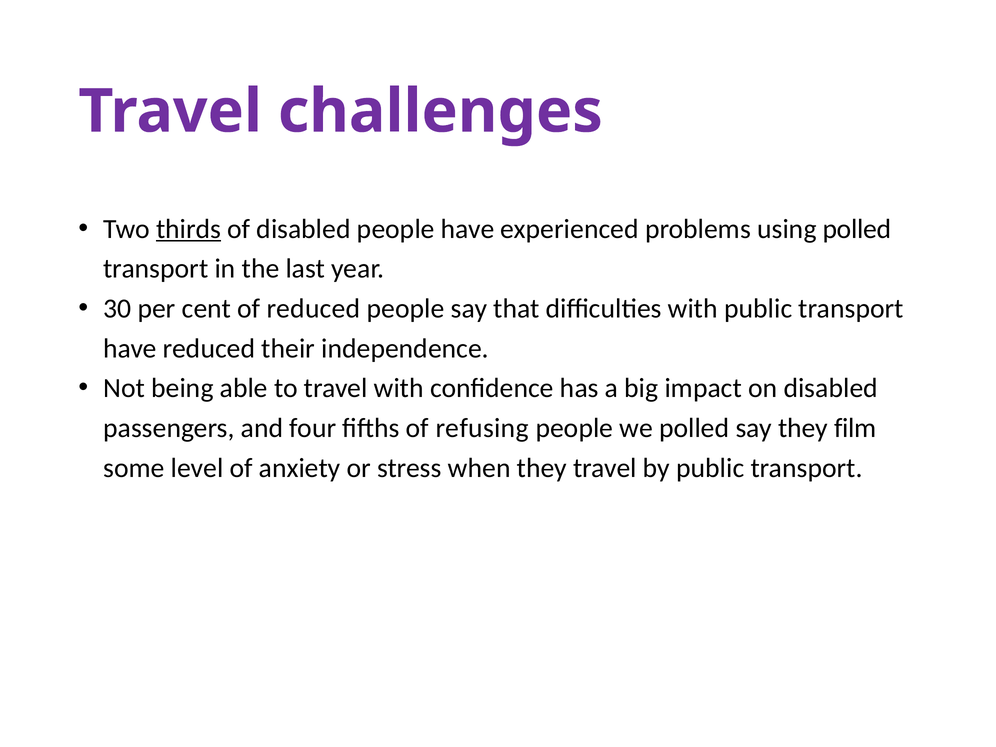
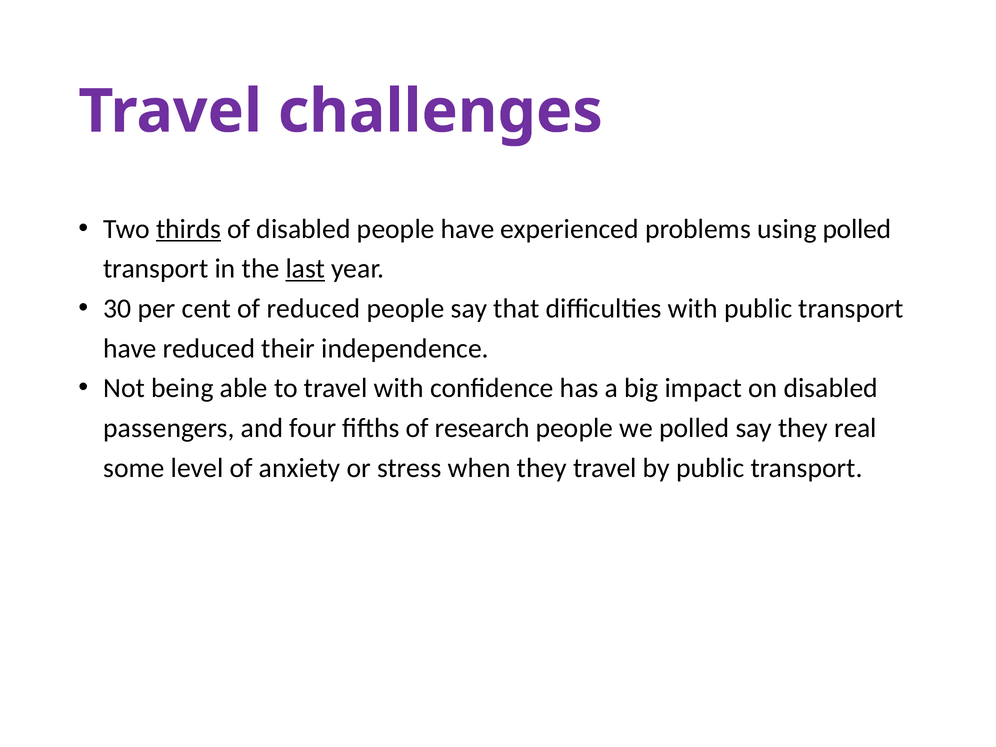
last underline: none -> present (305, 269)
refusing: refusing -> research (482, 428)
film: film -> real (855, 428)
